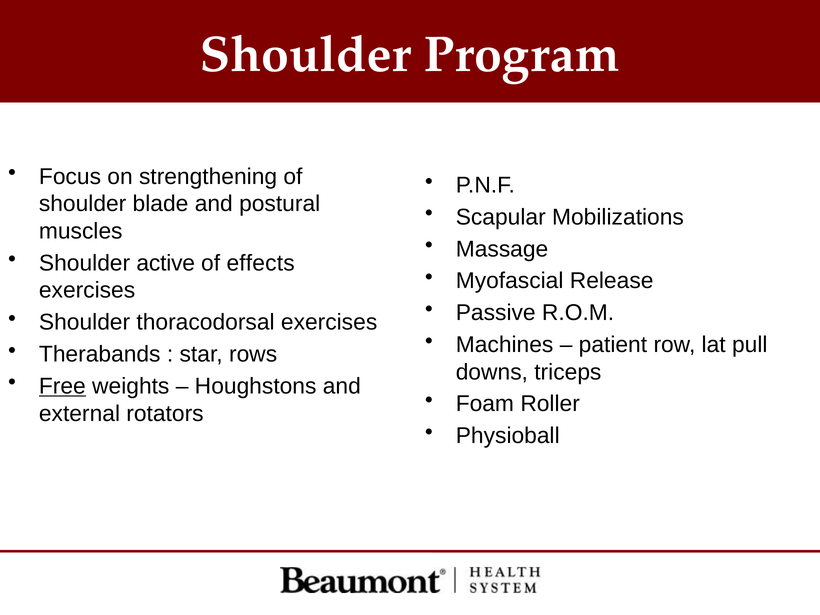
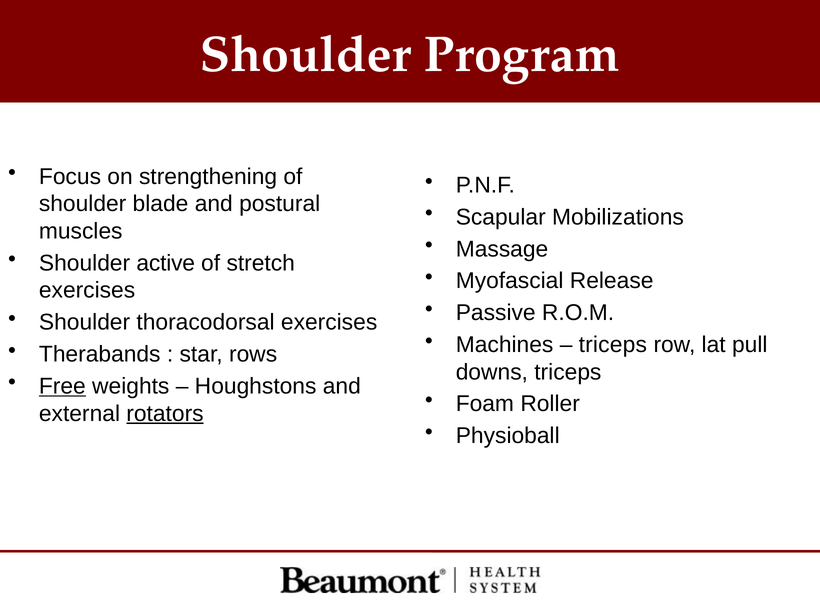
effects: effects -> stretch (261, 263)
patient: patient -> triceps (613, 345)
rotators underline: none -> present (165, 413)
